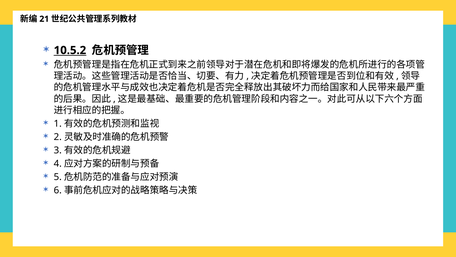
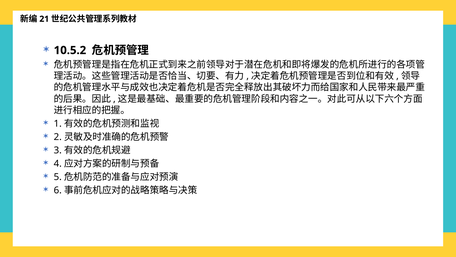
10.5.2 underline: present -> none (70, 50)
